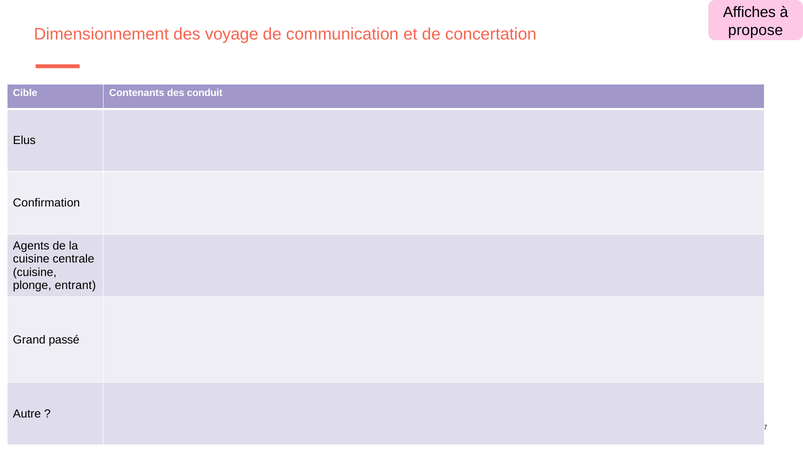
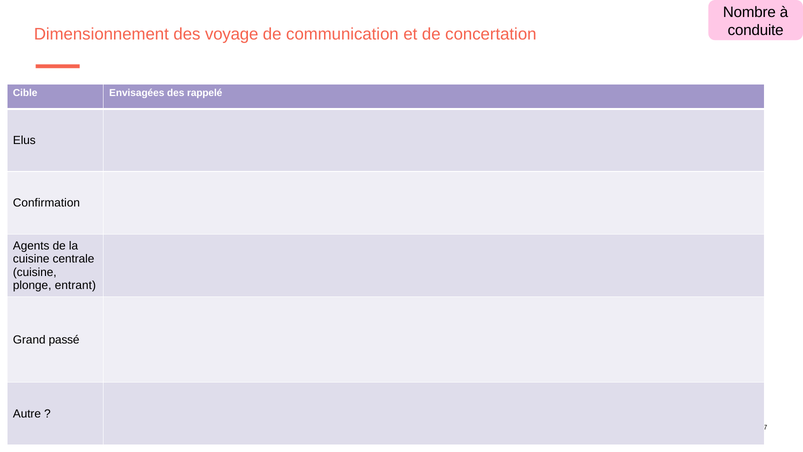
Affiches: Affiches -> Nombre (749, 12)
propose: propose -> conduite (756, 30)
Contenants: Contenants -> Envisagées (137, 93)
conduit: conduit -> rappelé (205, 93)
